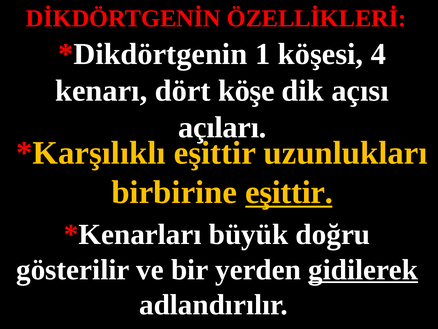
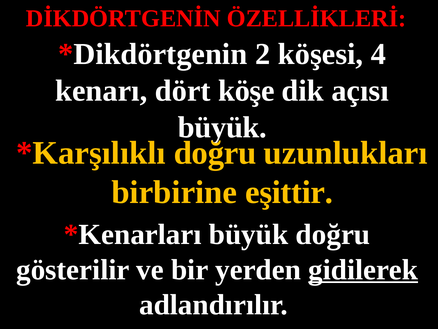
1: 1 -> 2 (263, 54)
açıları: açıları -> büyük (222, 127)
eşittir: eşittir -> doğru (215, 153)
eşittir underline: present -> none (289, 192)
